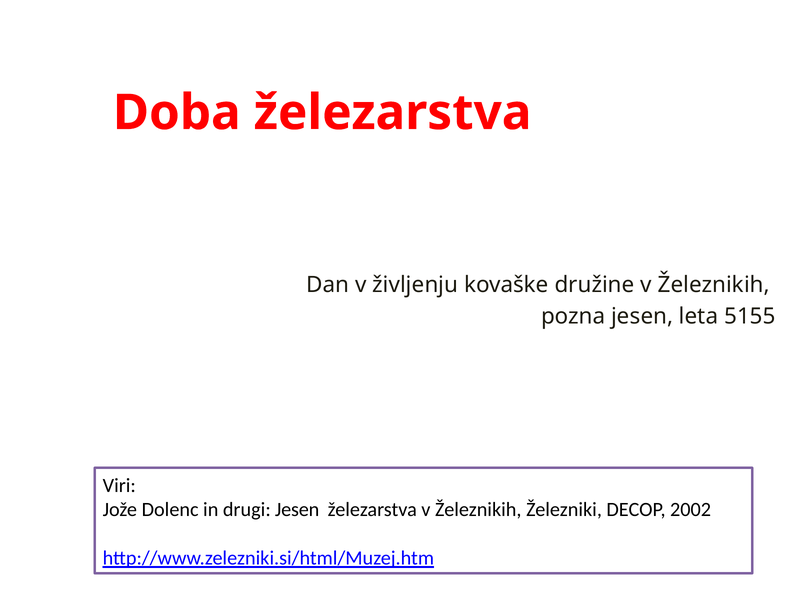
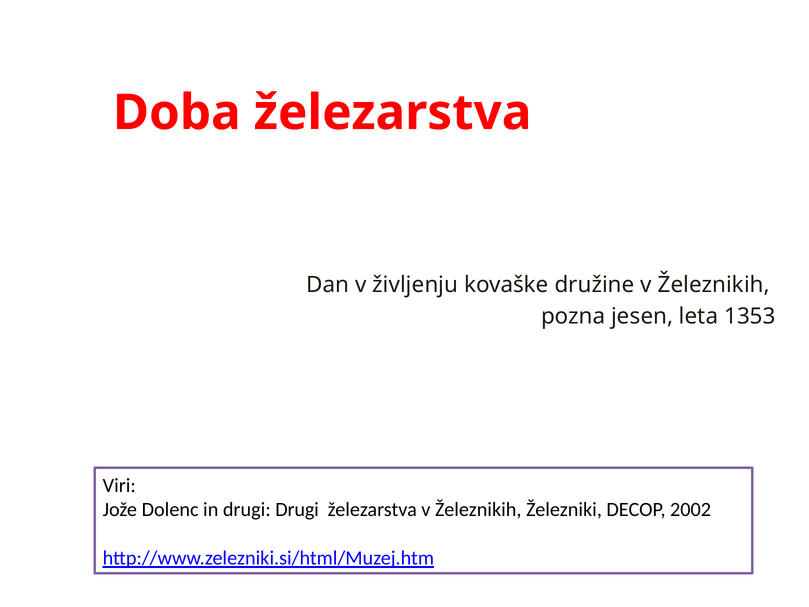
5155: 5155 -> 1353 (750, 316)
drugi Jesen: Jesen -> Drugi (297, 509)
